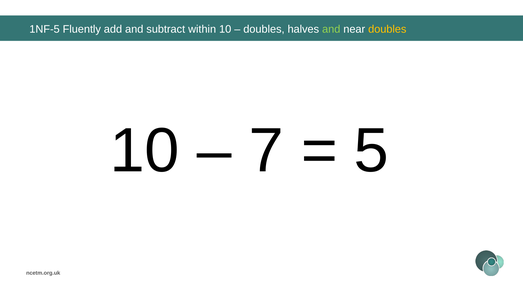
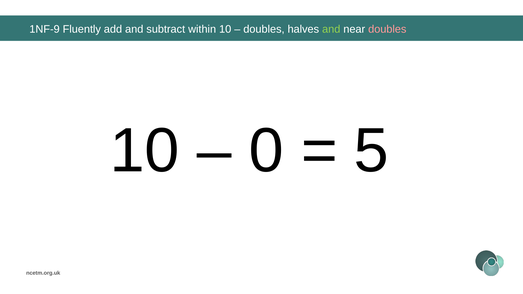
1NF-5: 1NF-5 -> 1NF-9 (45, 29)
doubles colour: yellow -> pink (387, 29)
7: 7 -> 0 (266, 151)
